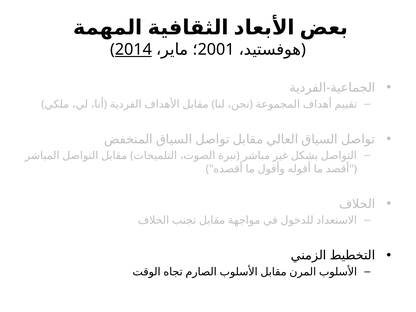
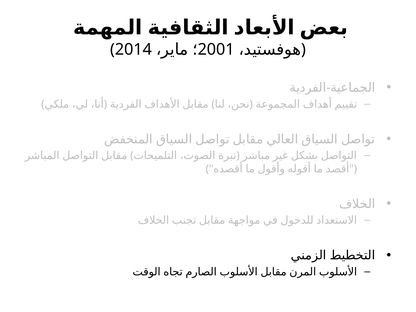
2014 underline: present -> none (133, 50)
